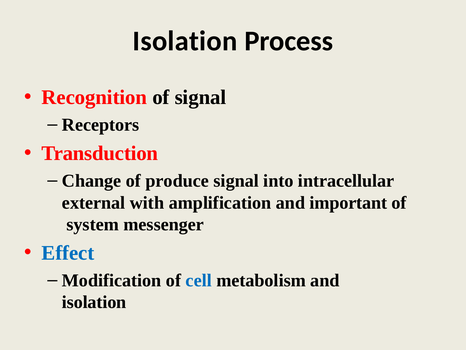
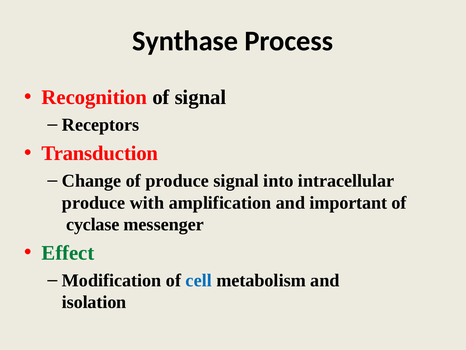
Isolation: Isolation -> Synthase (185, 41)
external: external -> produce (94, 202)
system: system -> cyclase (93, 224)
Effect colour: blue -> green (68, 253)
